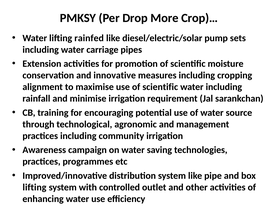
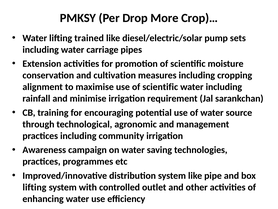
rainfed: rainfed -> trained (89, 38)
innovative: innovative -> cultivation (115, 75)
